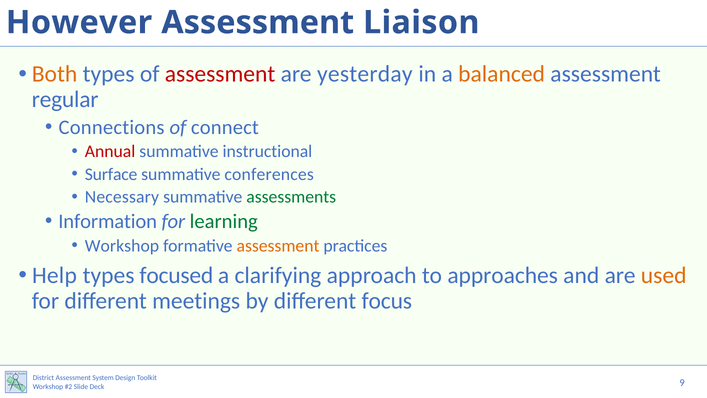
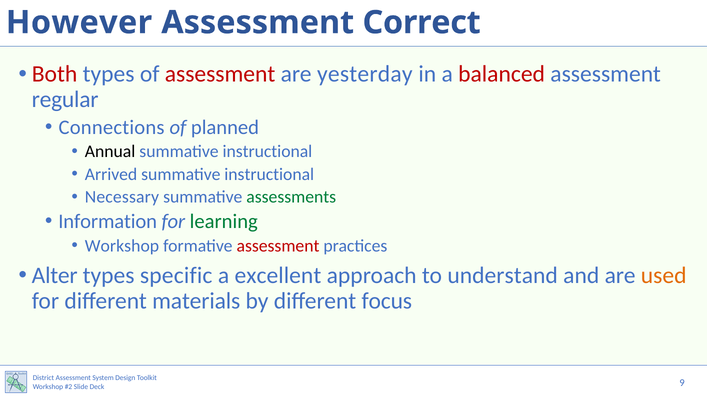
Liaison: Liaison -> Correct (422, 23)
Both colour: orange -> red (55, 74)
balanced colour: orange -> red (502, 74)
connect: connect -> planned (225, 127)
Annual colour: red -> black (110, 151)
Surface: Surface -> Arrived (111, 174)
conferences: conferences -> instructional (269, 174)
assessment colour: orange -> red (278, 246)
Help: Help -> Alter (55, 275)
focused: focused -> specific (176, 275)
clarifying: clarifying -> excellent (278, 275)
approaches: approaches -> understand (503, 275)
meetings: meetings -> materials (196, 301)
